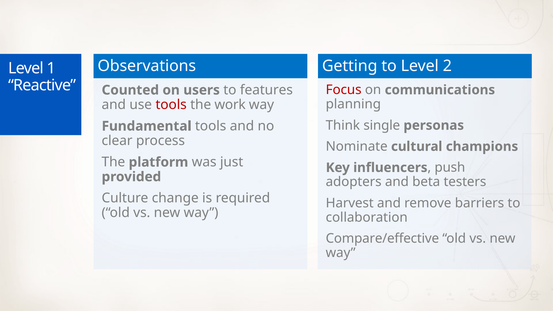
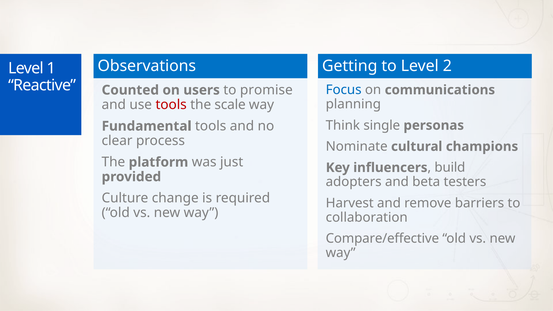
features: features -> promise (266, 90)
Focus colour: red -> blue (344, 90)
work: work -> scale (230, 105)
push: push -> build (450, 168)
